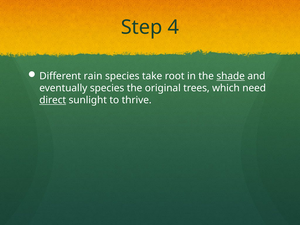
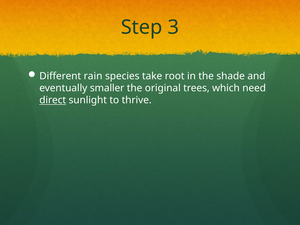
4: 4 -> 3 (173, 27)
shade underline: present -> none (231, 76)
eventually species: species -> smaller (107, 88)
